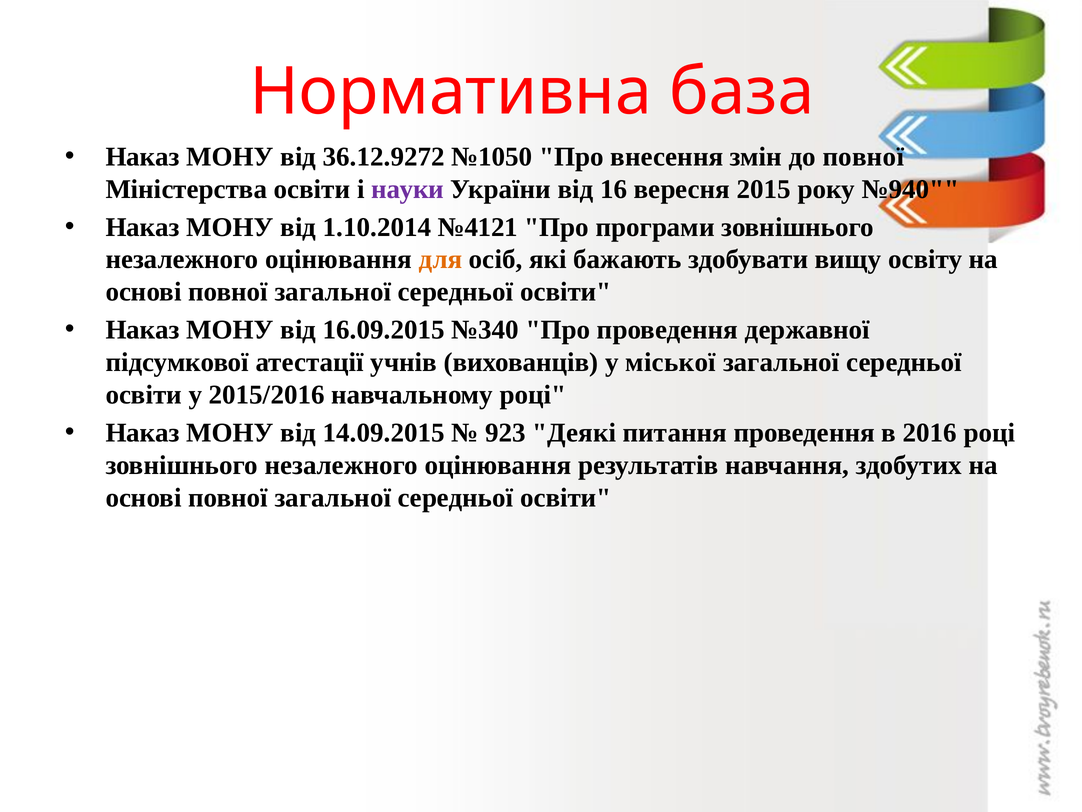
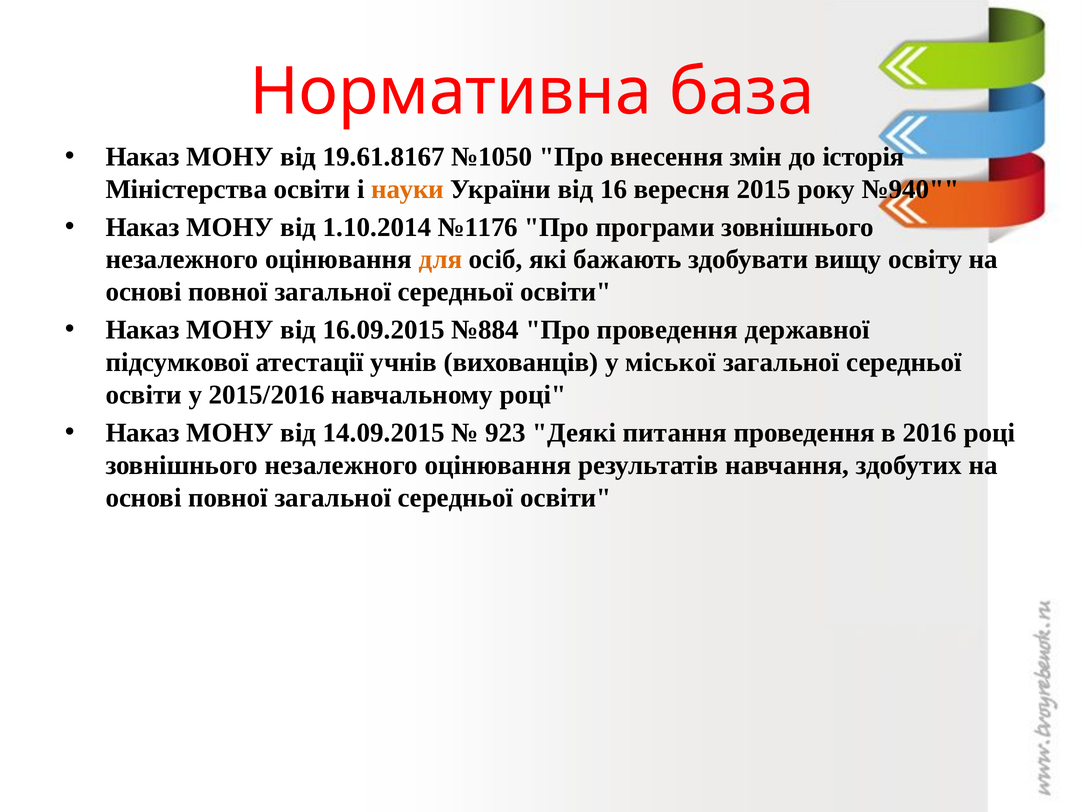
36.12.9272: 36.12.9272 -> 19.61.8167 (384, 157)
до повної: повної -> історія (864, 157)
науки colour: purple -> orange (408, 189)
№4121: №4121 -> №1176 (478, 227)
№340: №340 -> №884 (485, 330)
